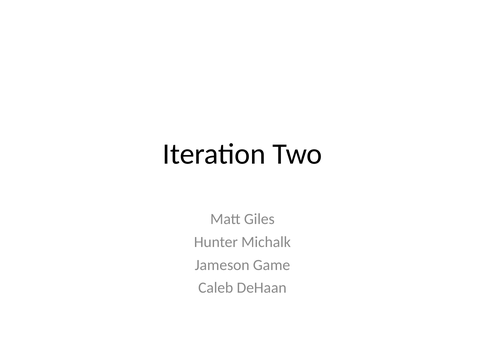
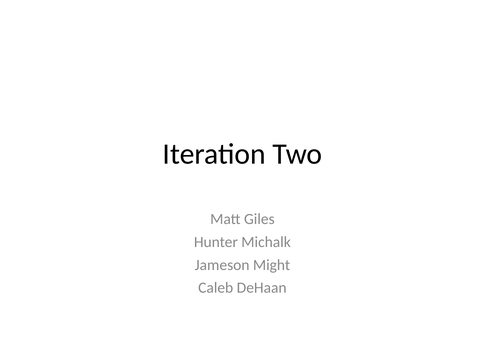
Game: Game -> Might (272, 265)
